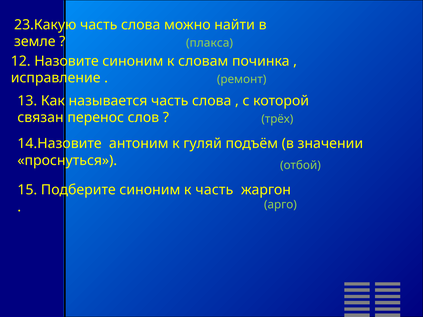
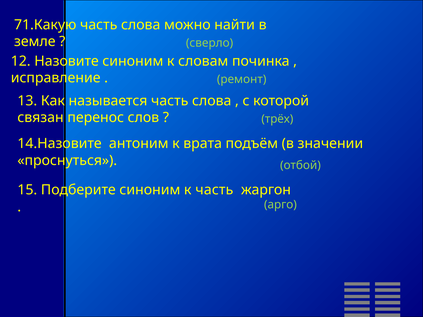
23.Какую: 23.Какую -> 71.Какую (45, 25)
плакса: плакса -> сверло (210, 43)
гуляй: гуляй -> врата (203, 144)
